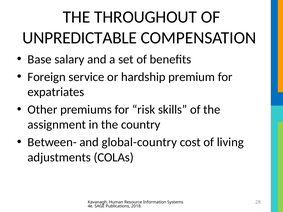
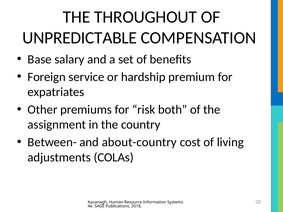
skills: skills -> both (173, 110)
global-country: global-country -> about-country (139, 142)
